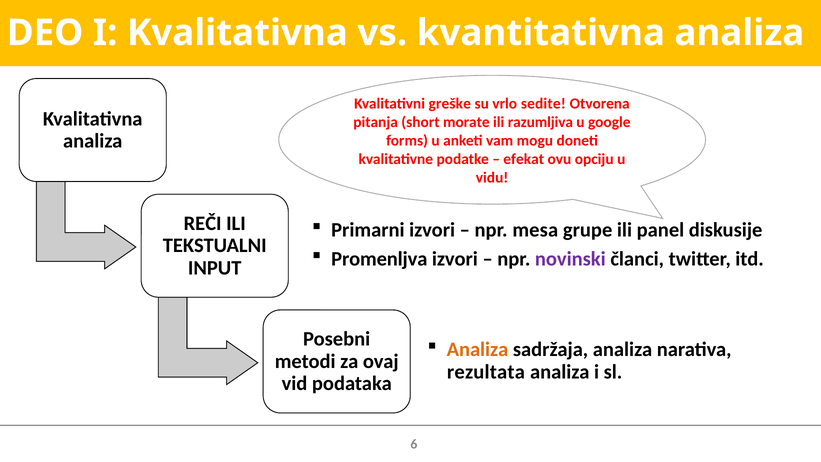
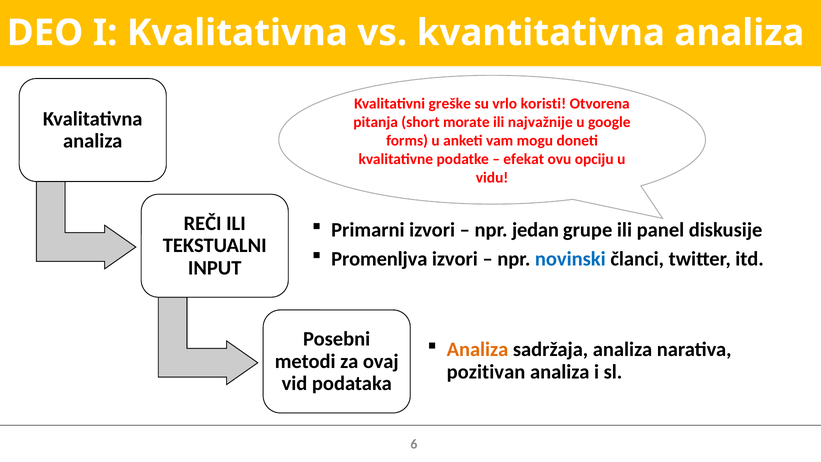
sedite: sedite -> koristi (543, 104)
razumljiva: razumljiva -> najvažnije (540, 122)
mesa: mesa -> jedan (535, 230)
novinski colour: purple -> blue (570, 259)
rezultata: rezultata -> pozitivan (486, 372)
